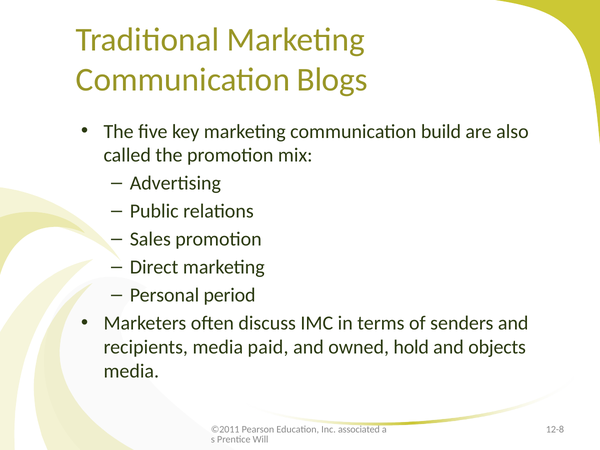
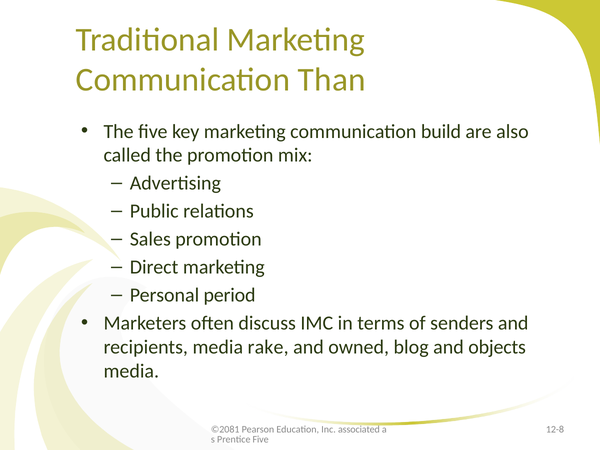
Blogs: Blogs -> Than (332, 80)
paid: paid -> rake (268, 347)
hold: hold -> blog (411, 347)
©2011: ©2011 -> ©2081 (225, 430)
Prentice Will: Will -> Five (261, 440)
